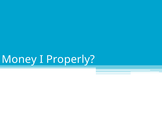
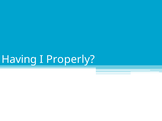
Money: Money -> Having (19, 60)
